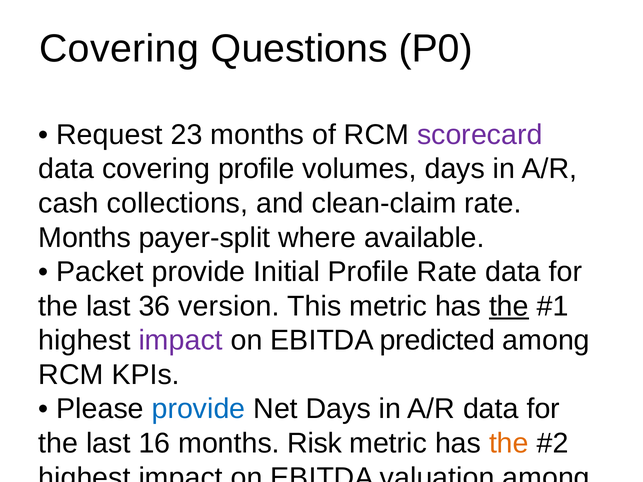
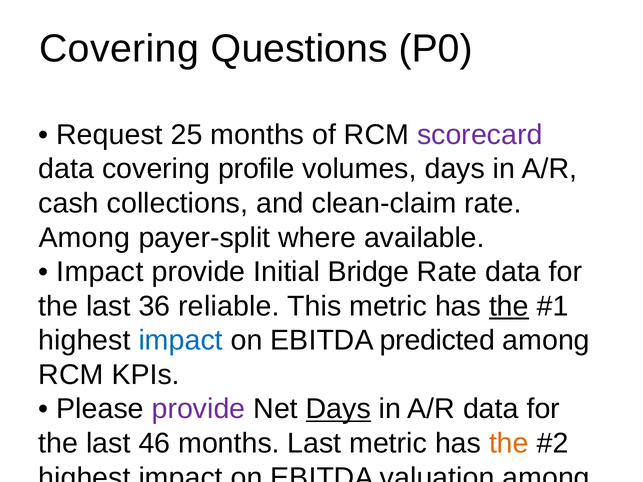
23: 23 -> 25 (187, 135)
Months: Months -> Among (84, 238)
Packet: Packet -> Impact (100, 272)
Initial Profile: Profile -> Bridge (369, 272)
version: version -> reliable (229, 306)
impact colour: purple -> blue (181, 341)
provide colour: blue -> purple (199, 409)
Days underline: none -> present (338, 409)
16: 16 -> 46 (154, 444)
months Risk: Risk -> Last (314, 444)
